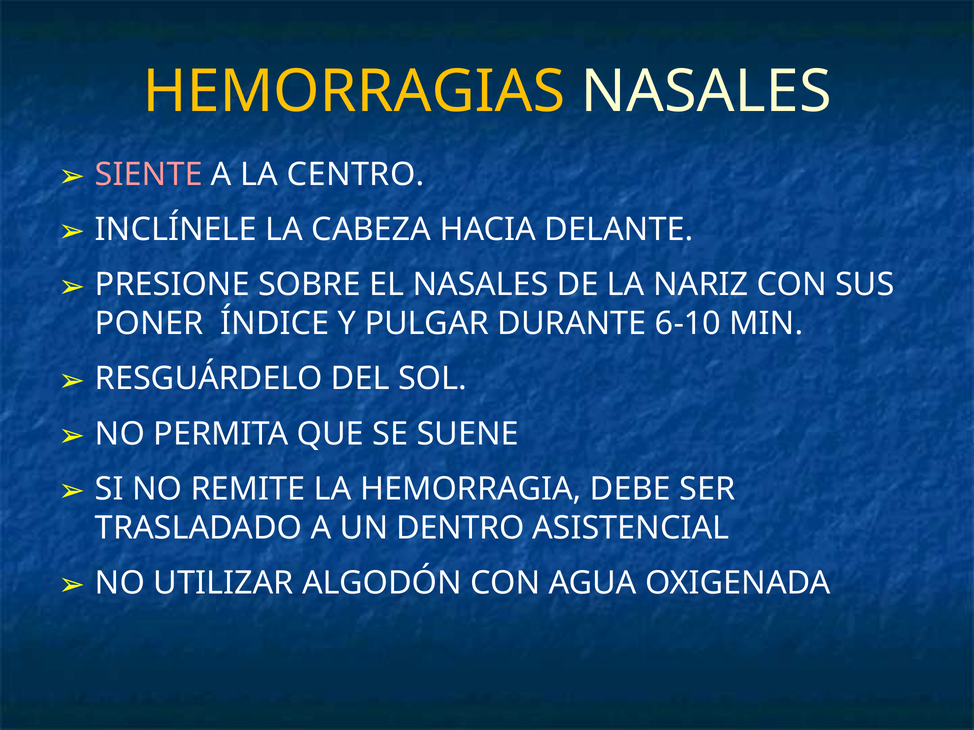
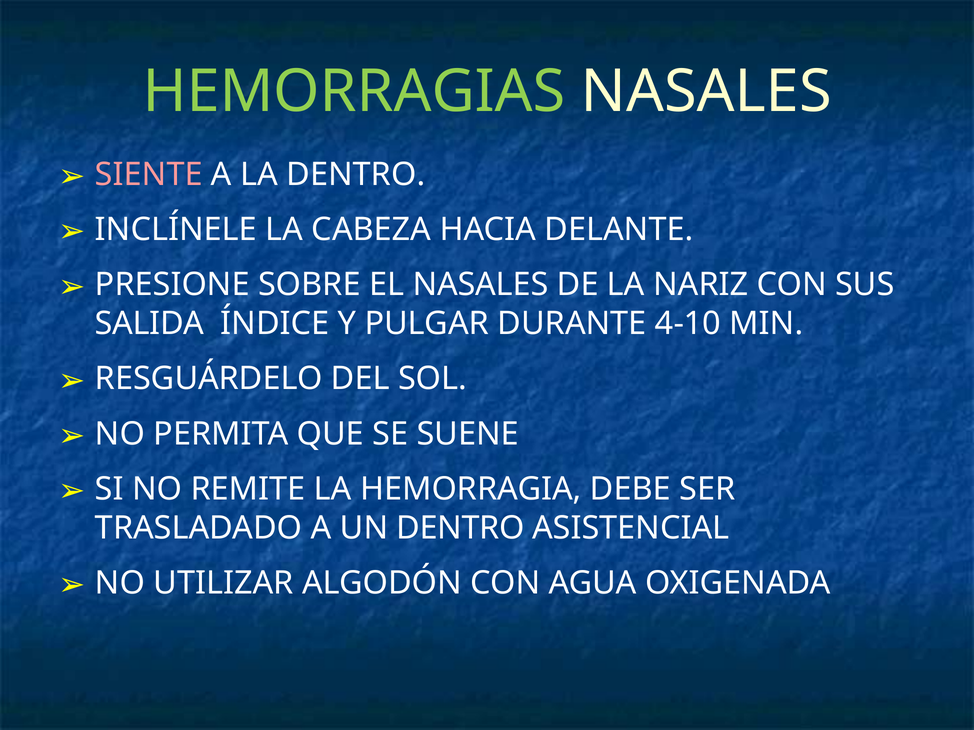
HEMORRAGIAS colour: yellow -> light green (354, 92)
LA CENTRO: CENTRO -> DENTRO (356, 174)
PONER: PONER -> SALIDA (149, 324)
6-10: 6-10 -> 4-10 (688, 324)
